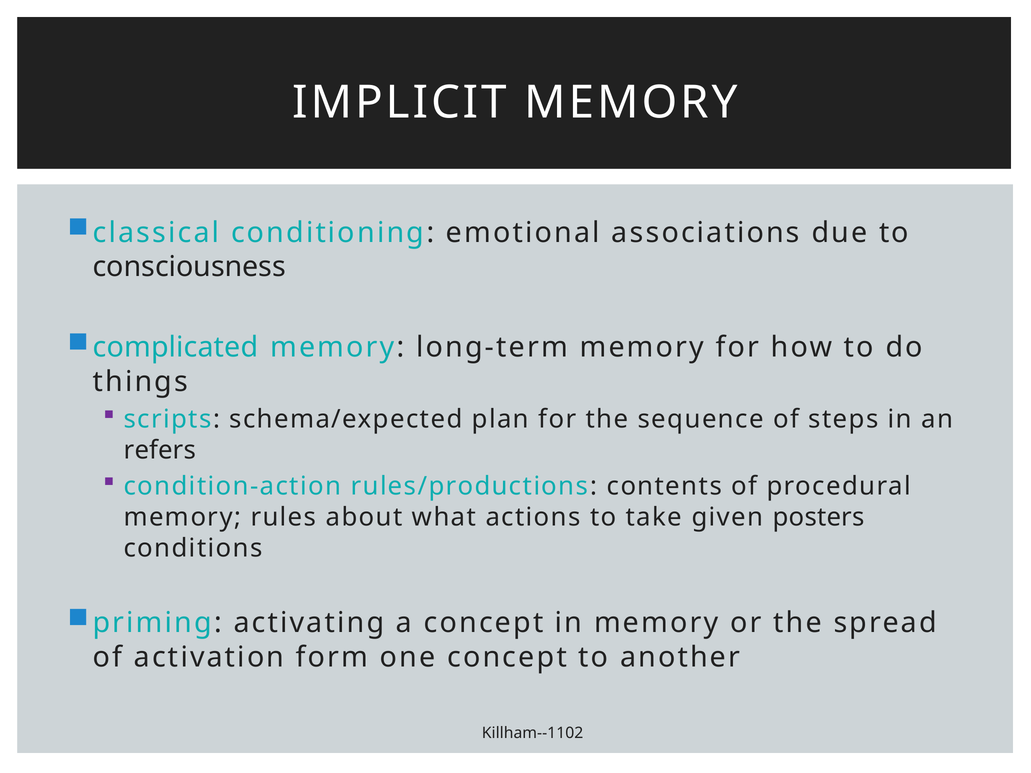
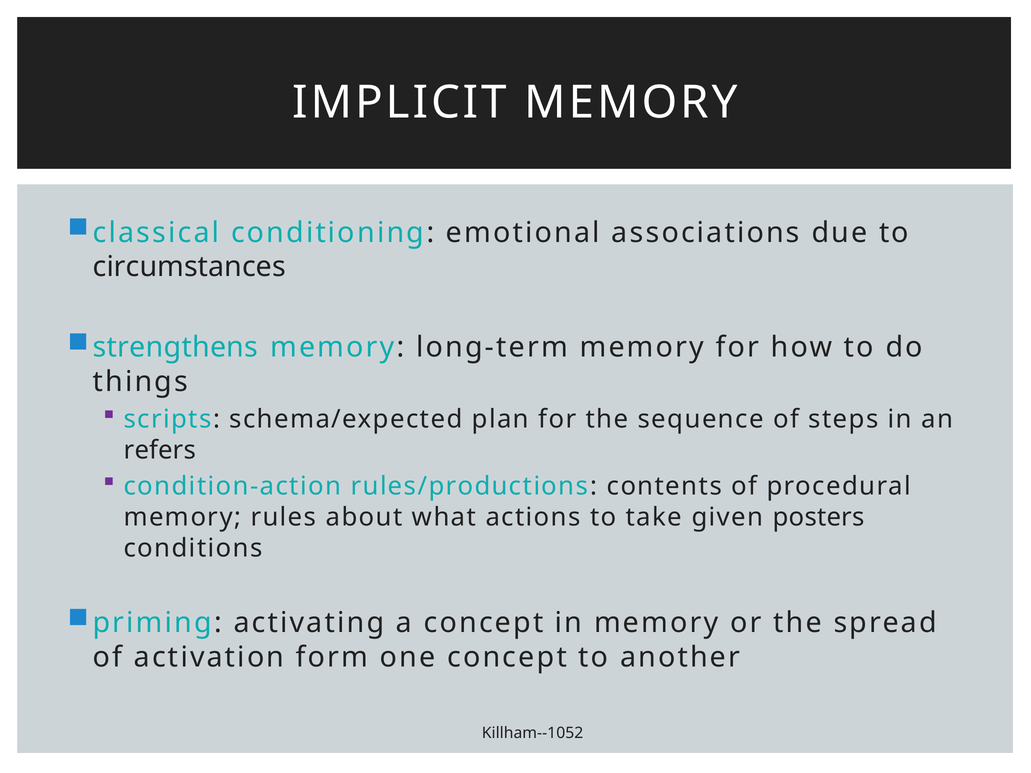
consciousness: consciousness -> circumstances (189, 267)
complicated: complicated -> strengthens (175, 347)
Killham--1102: Killham--1102 -> Killham--1052 (533, 733)
